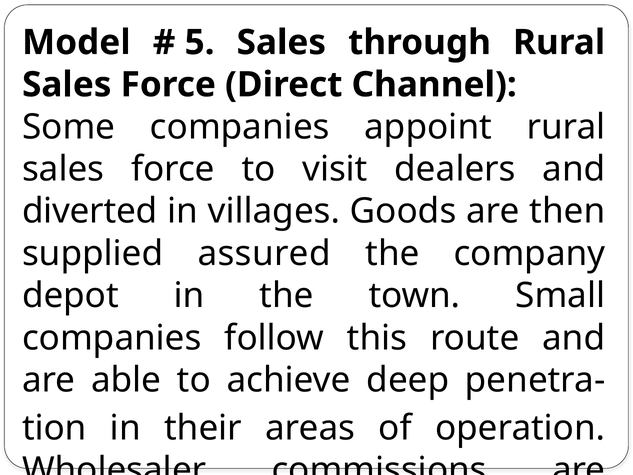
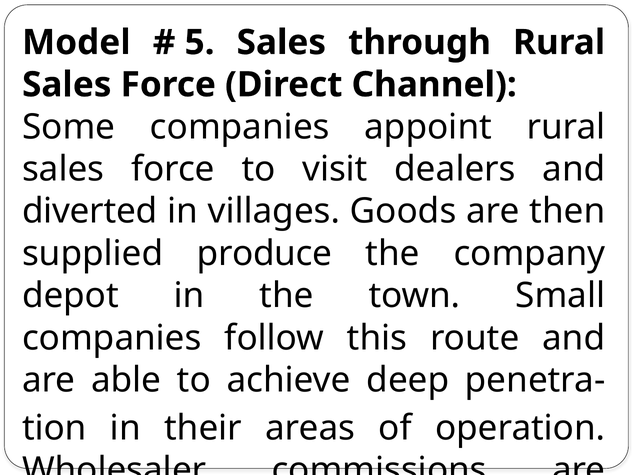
assured: assured -> produce (265, 253)
